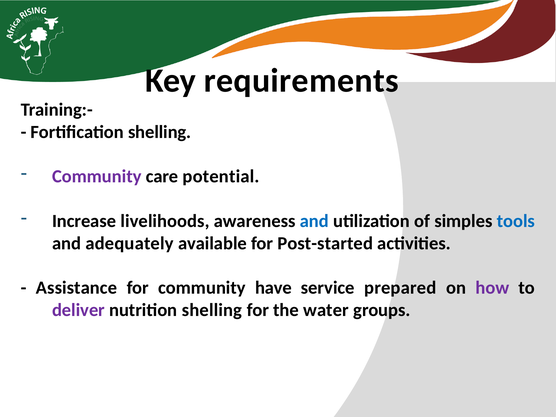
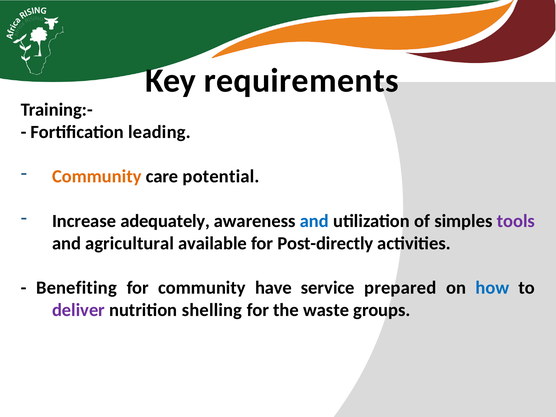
Fortification shelling: shelling -> leading (159, 132)
Community colour: purple -> orange (97, 177)
livelihoods: livelihoods -> adequately (165, 221)
tools colour: blue -> purple (516, 221)
adequately: adequately -> agricultural (130, 243)
Post-started: Post-started -> Post-directly (325, 243)
Assistance: Assistance -> Benefiting (76, 288)
how colour: purple -> blue (492, 288)
water: water -> waste (326, 310)
